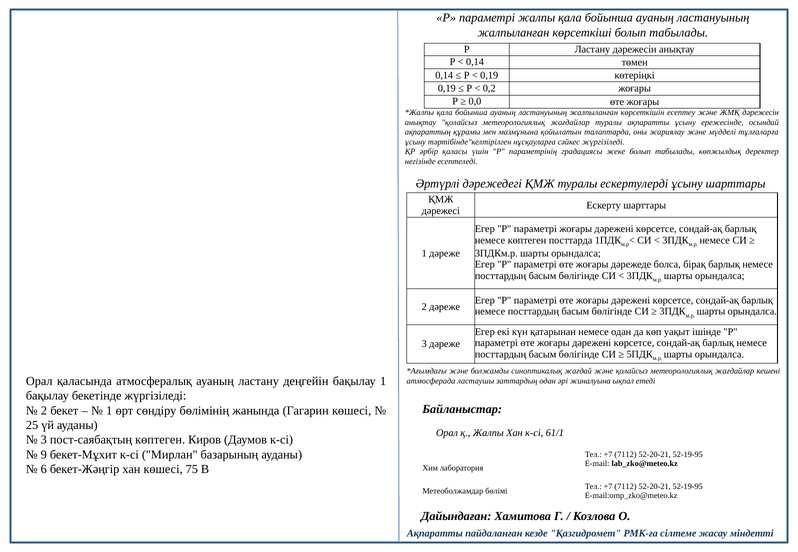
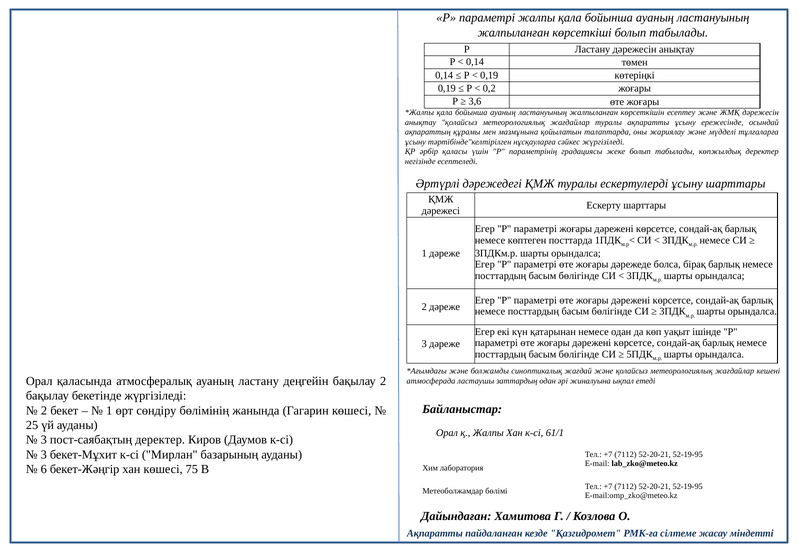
0,0: 0,0 -> 3,6 (475, 102)
бақылау 1: 1 -> 2 (383, 381)
пост-саябақтың көптеген: көптеген -> деректер (160, 440)
9: 9 -> 3 (44, 455)
